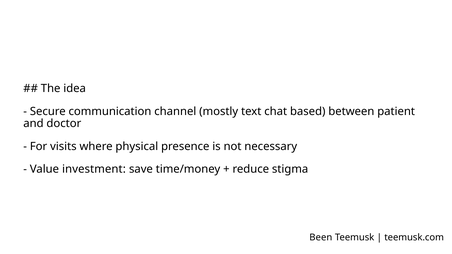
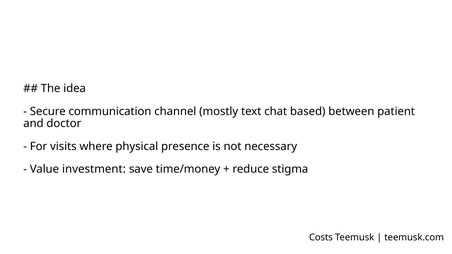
Been: Been -> Costs (321, 238)
